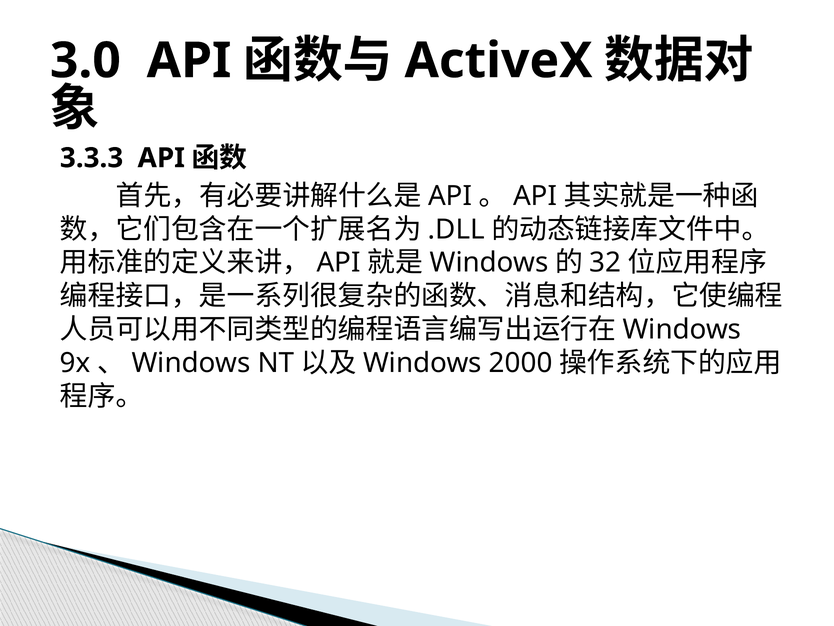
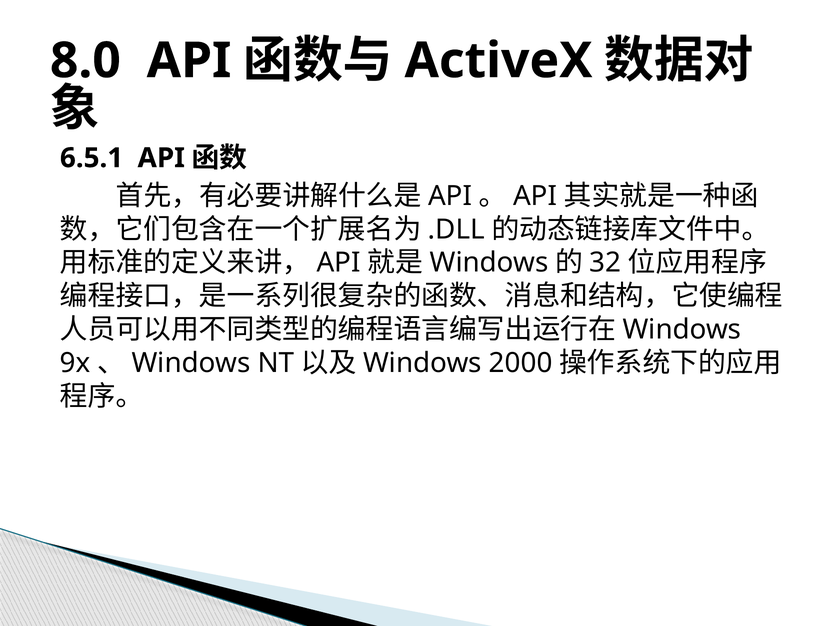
3.0: 3.0 -> 8.0 (85, 61)
3.3.3: 3.3.3 -> 6.5.1 (92, 158)
